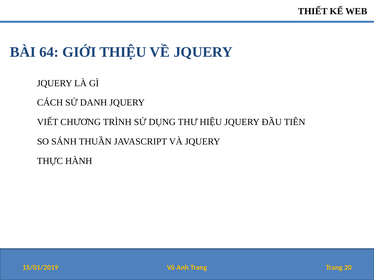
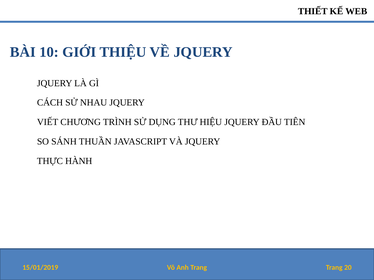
64: 64 -> 10 (49, 52)
DANH: DANH -> NHAU (94, 103)
